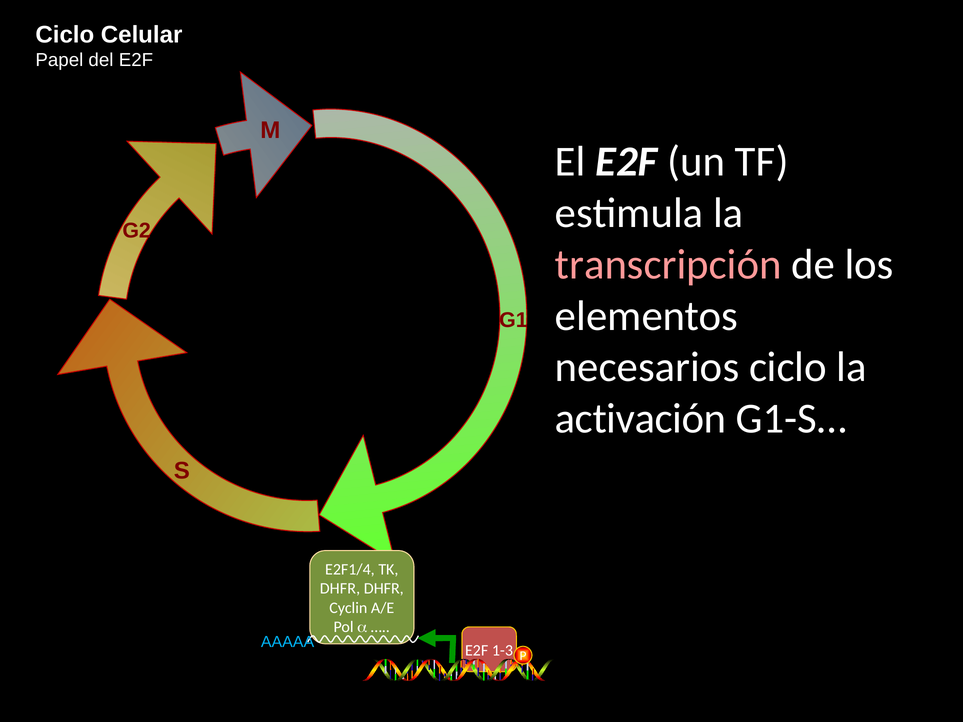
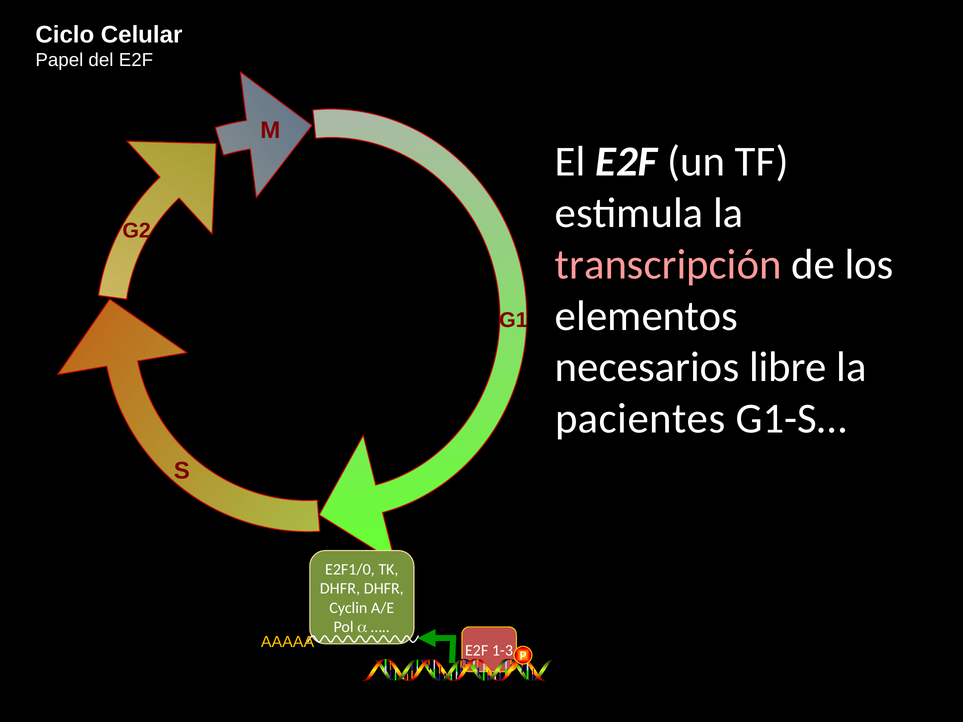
necesarios ciclo: ciclo -> libre (788, 367)
activación: activación -> pacientes (640, 419)
E2F1/4: E2F1/4 -> E2F1/0 (350, 570)
AAAAA colour: light blue -> yellow (288, 642)
